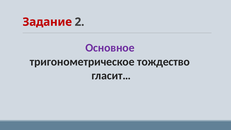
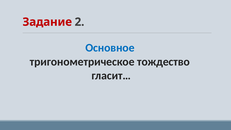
Основное colour: purple -> blue (110, 48)
